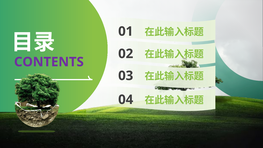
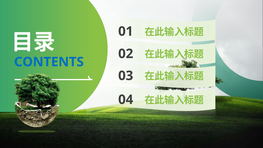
CONTENTS colour: purple -> blue (49, 62)
